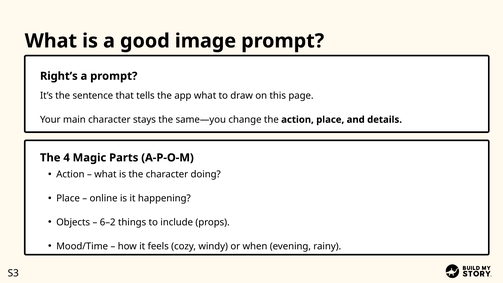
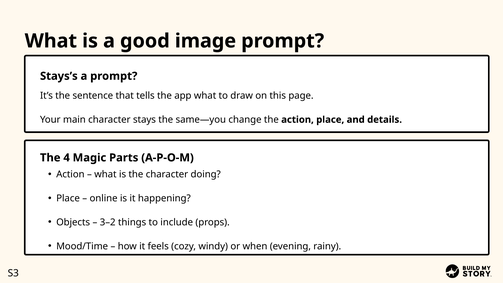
Right’s: Right’s -> Stays’s (59, 76)
6–2: 6–2 -> 3–2 (108, 222)
